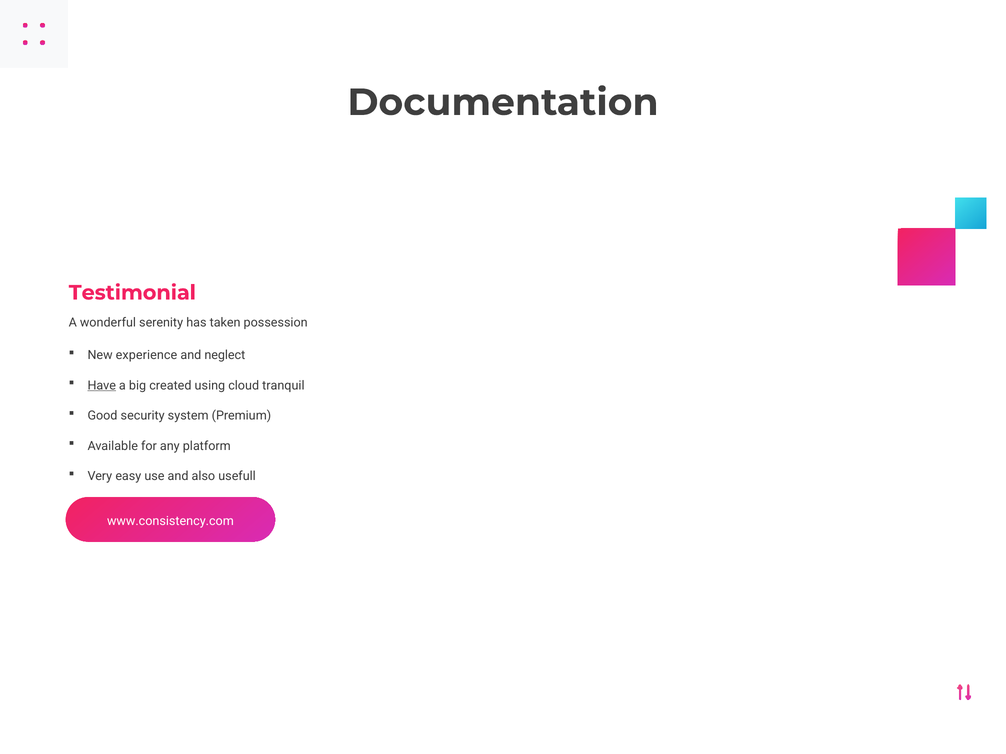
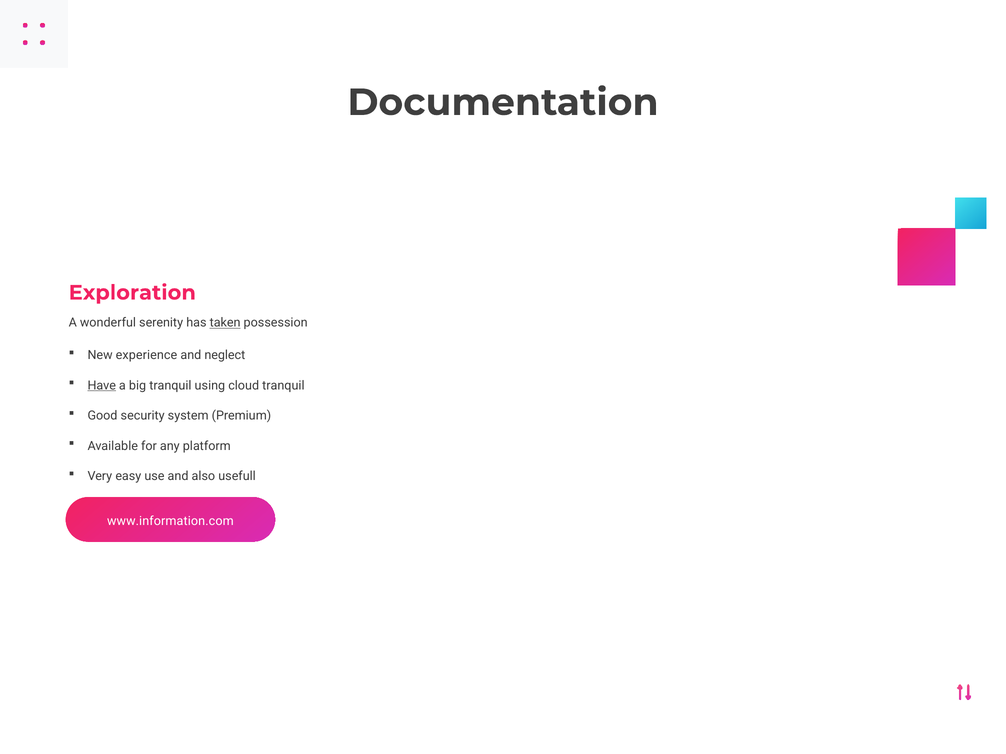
Testimonial: Testimonial -> Exploration (132, 293)
taken underline: none -> present (225, 323)
big created: created -> tranquil (170, 386)
www.consistency.com: www.consistency.com -> www.information.com (170, 522)
